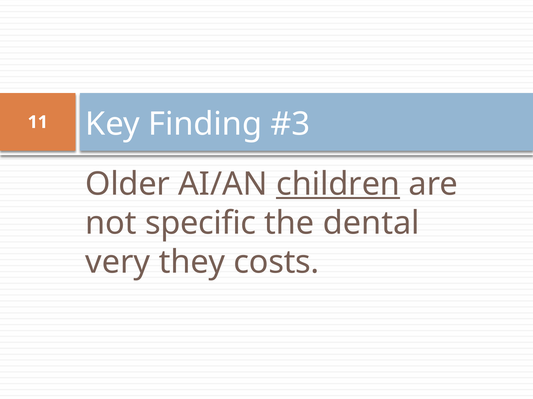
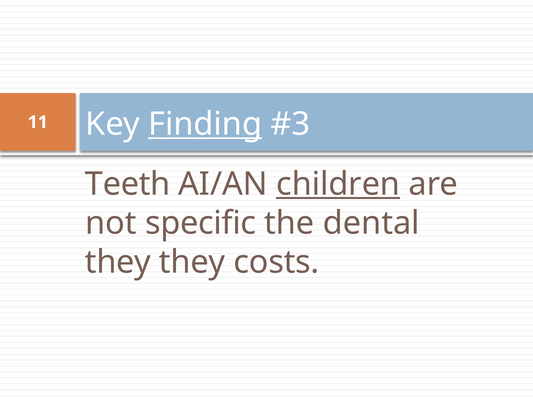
Finding underline: none -> present (205, 124)
Older: Older -> Teeth (128, 184)
very: very -> they (118, 262)
